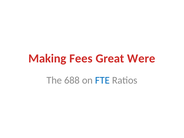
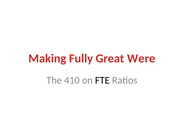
Fees: Fees -> Fully (81, 59)
688: 688 -> 410 (72, 80)
FTE colour: blue -> black (102, 80)
